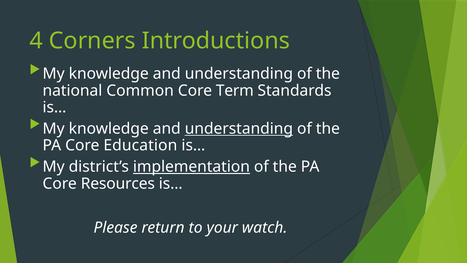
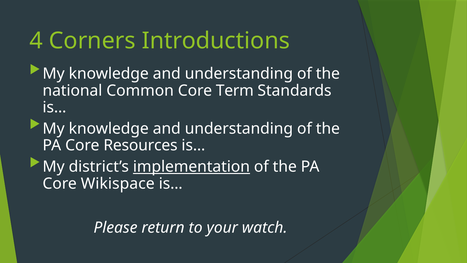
understanding underline: present -> none (239, 128)
Education: Education -> Resources (140, 145)
Resources: Resources -> Wikispace (118, 183)
